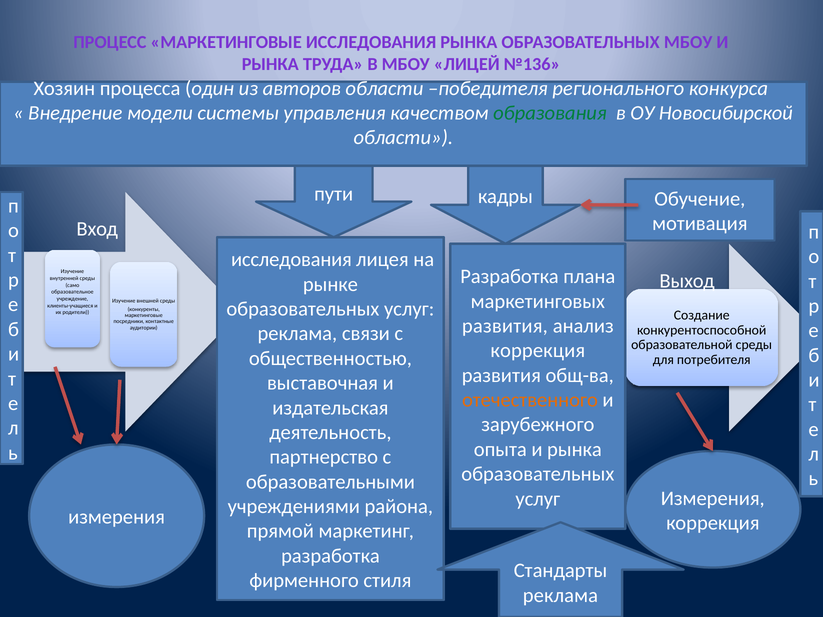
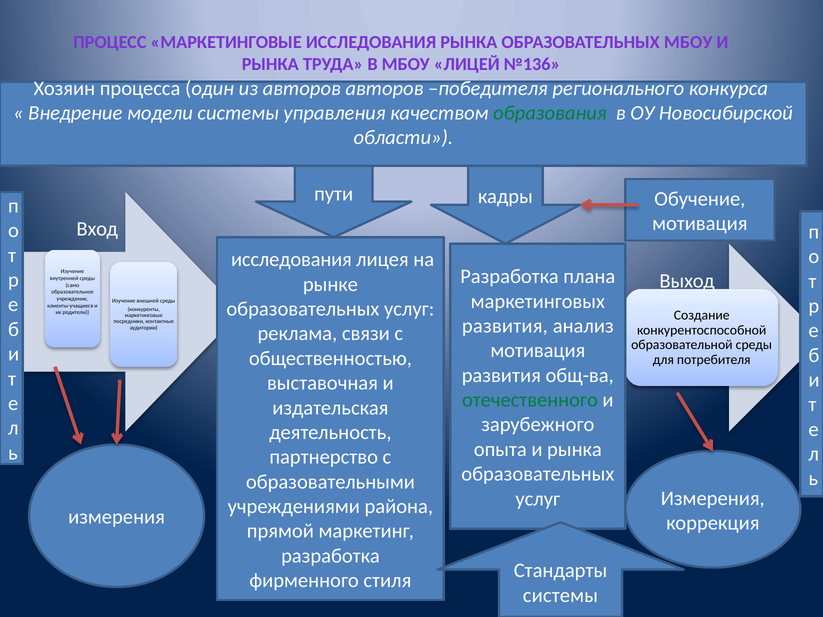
авторов области: области -> авторов (384, 88)
коррекция: коррекция -> мотивация (538, 351)
отечественного colour: orange -> green (530, 400)
реклама: реклама -> системы (560, 595)
